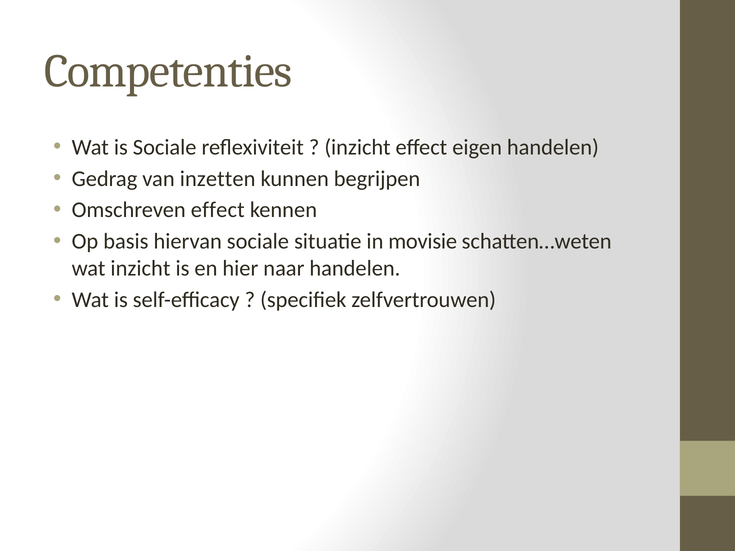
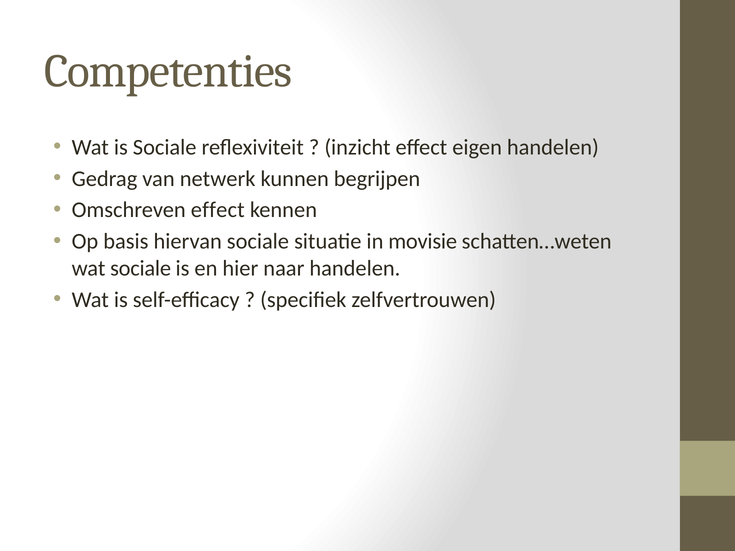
inzetten: inzetten -> netwerk (218, 179)
wat inzicht: inzicht -> sociale (141, 268)
